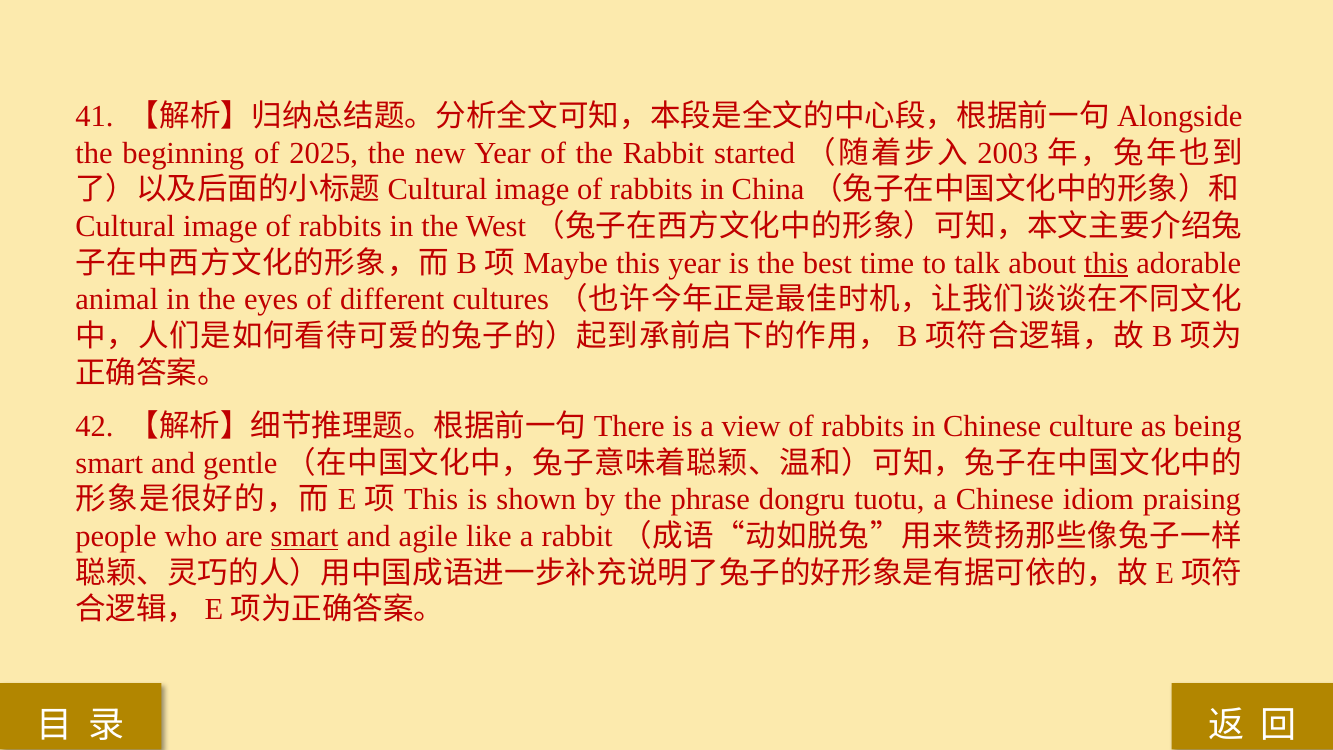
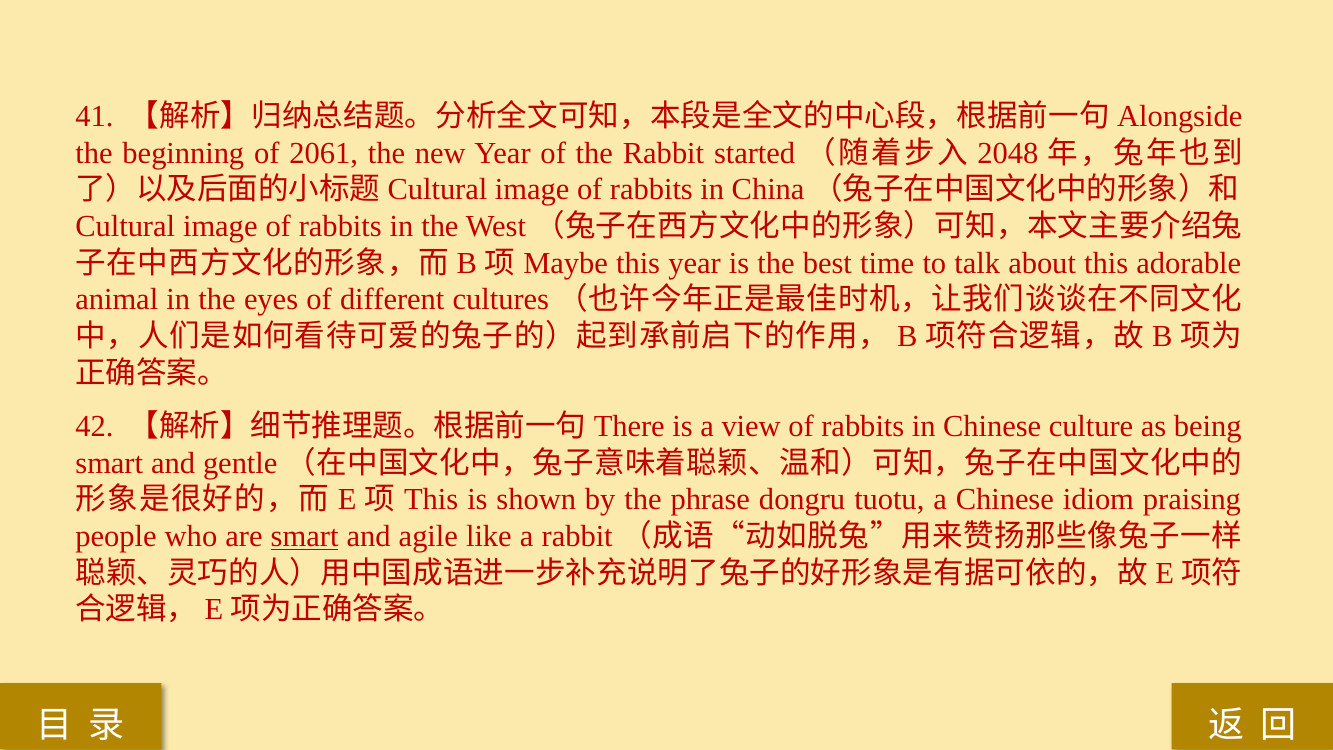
2025: 2025 -> 2061 (324, 153)
2003: 2003 -> 2048 (1008, 153)
this underline: present -> none (1106, 263)
